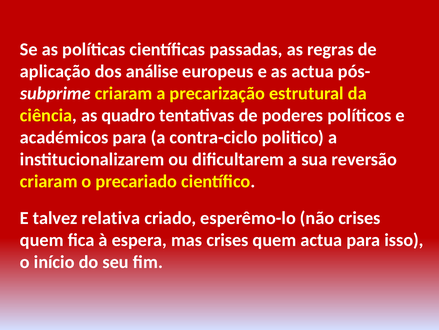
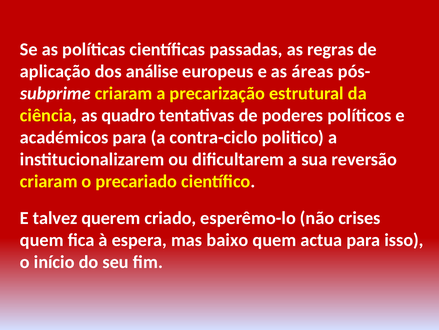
as actua: actua -> áreas (313, 71)
relativa: relativa -> querem (111, 218)
mas crises: crises -> baixo (227, 240)
